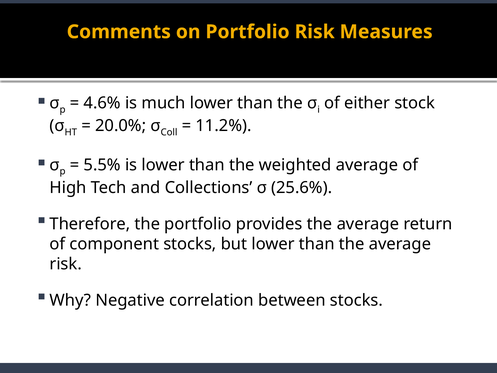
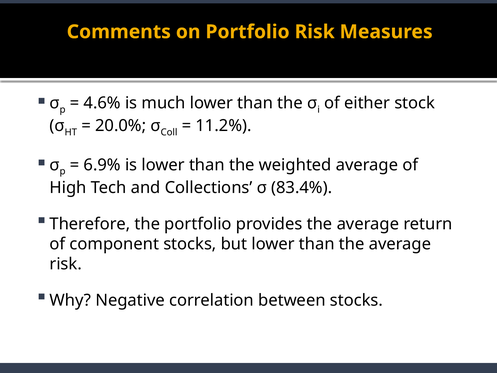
5.5%: 5.5% -> 6.9% (102, 165)
25.6%: 25.6% -> 83.4% (302, 187)
